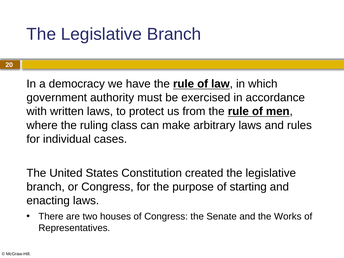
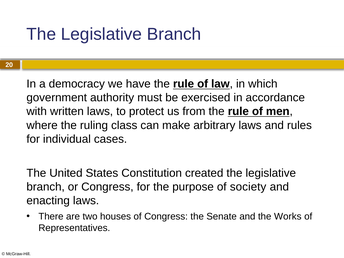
starting: starting -> society (248, 187)
